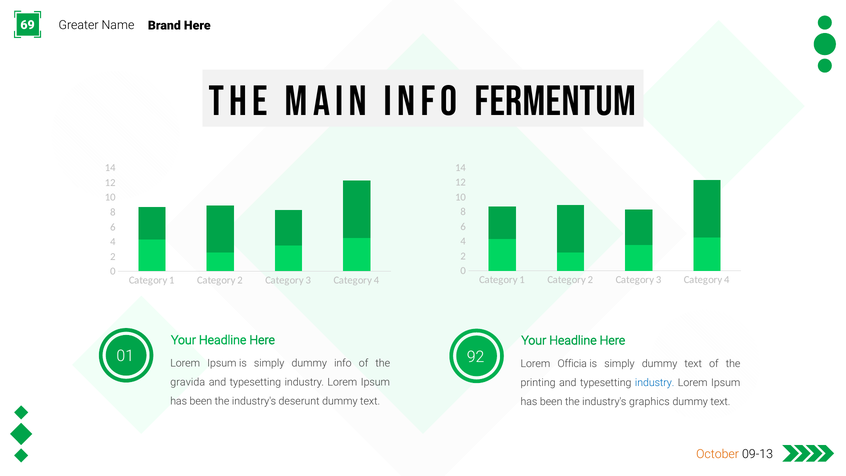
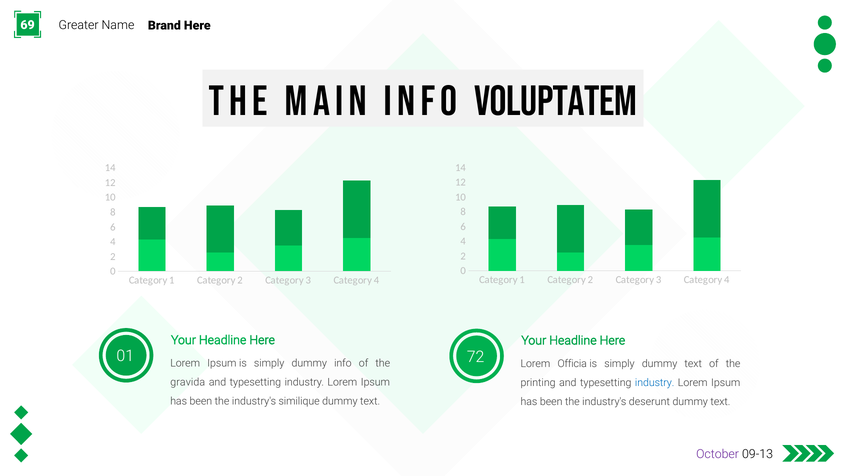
fermentum: fermentum -> voluptatem (556, 101)
92: 92 -> 72 (476, 357)
deserunt: deserunt -> similique (299, 401)
graphics: graphics -> deserunt (649, 402)
October colour: orange -> purple (718, 454)
